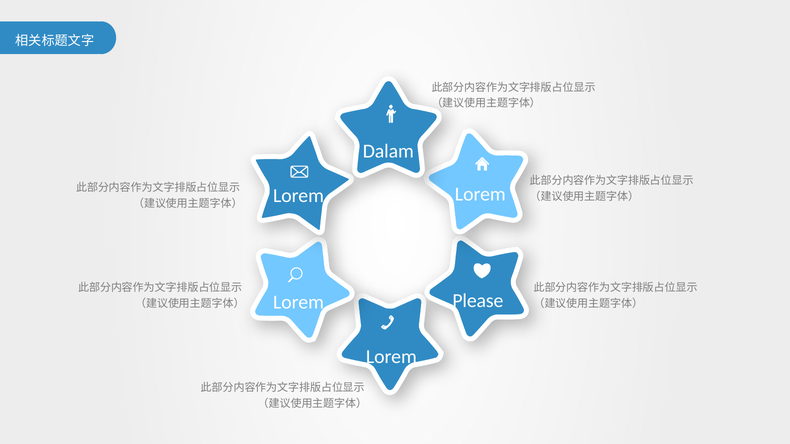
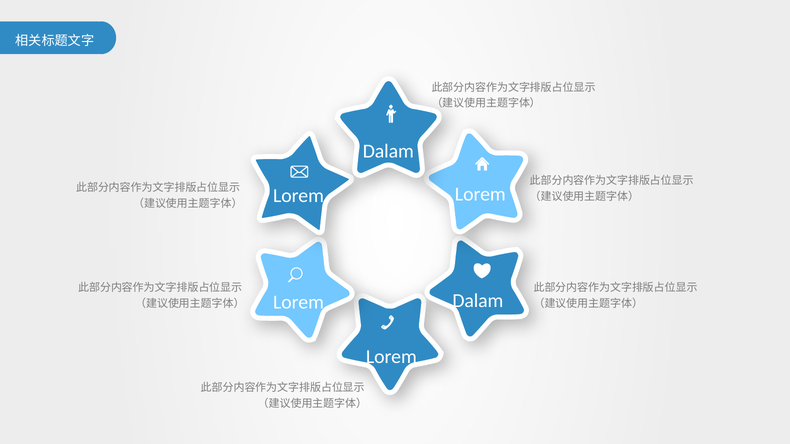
Please: Please -> Dalam (478, 301)
